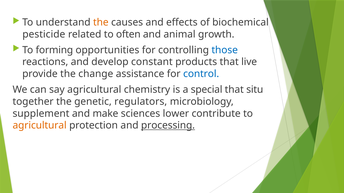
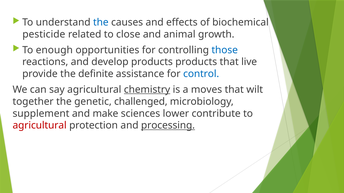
the colour: orange -> blue (101, 22)
often: often -> close (128, 34)
forming: forming -> enough (54, 50)
develop constant: constant -> products (152, 62)
change: change -> definite (96, 74)
chemistry underline: none -> present (147, 90)
special: special -> moves (207, 90)
situ: situ -> wilt (255, 90)
regulators: regulators -> challenged (141, 102)
agricultural colour: orange -> red (40, 126)
